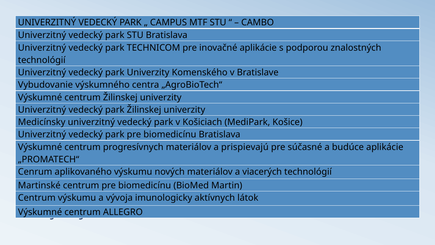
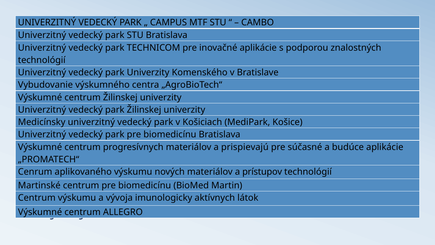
viacerých: viacerých -> prístupov (262, 172)
